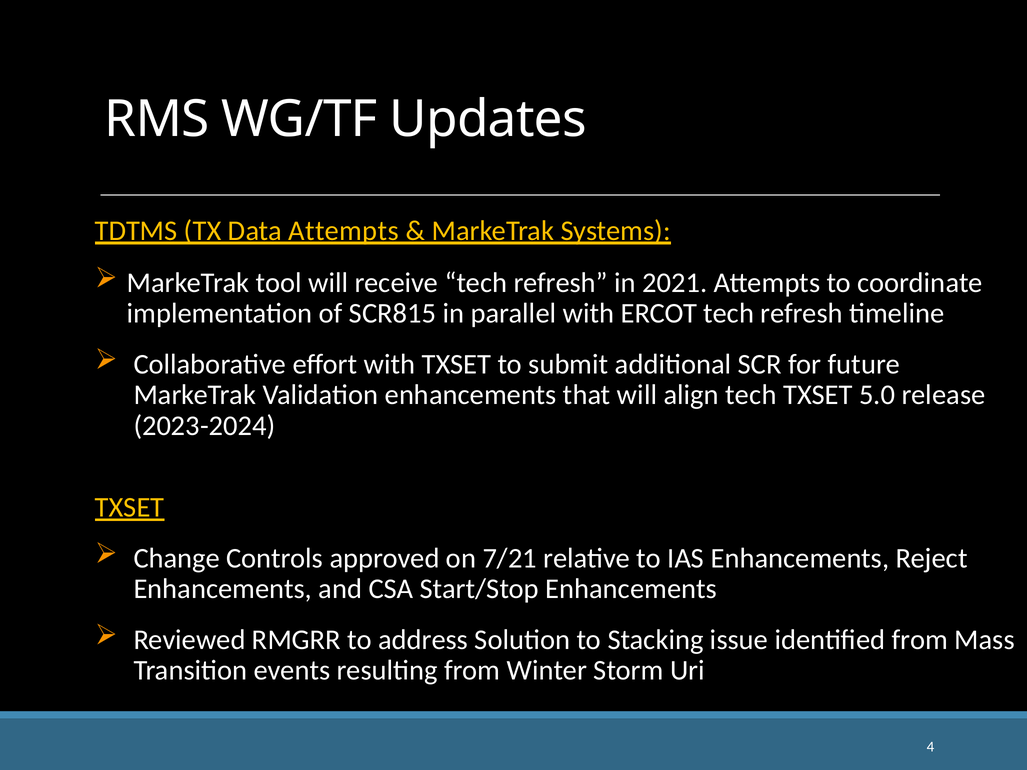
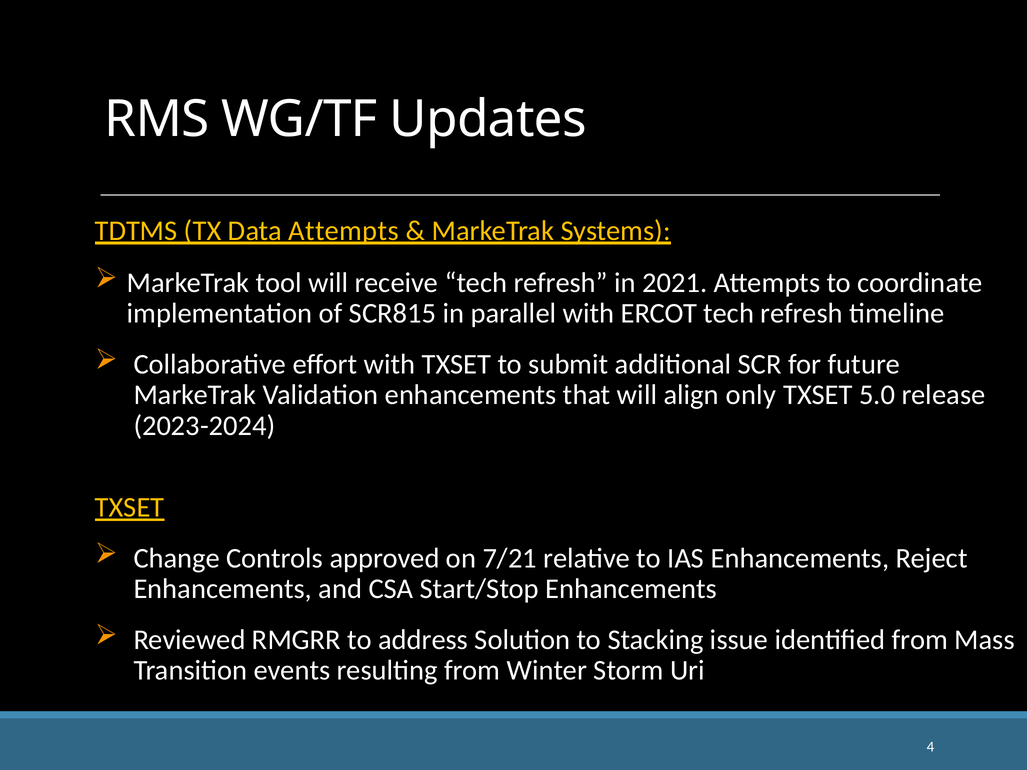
align tech: tech -> only (751, 395)
